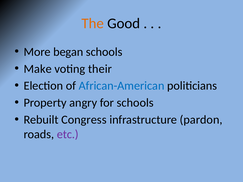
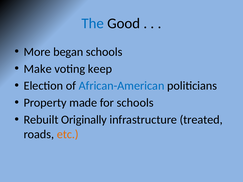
The colour: orange -> blue (93, 24)
their: their -> keep (100, 69)
angry: angry -> made (83, 103)
Congress: Congress -> Originally (84, 120)
pardon: pardon -> treated (201, 120)
etc colour: purple -> orange (68, 135)
